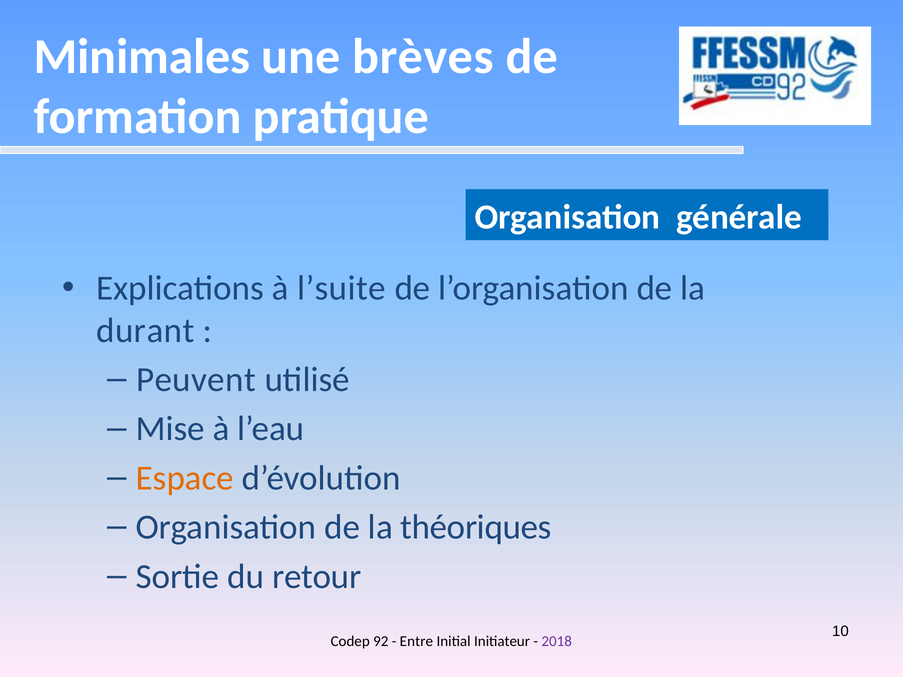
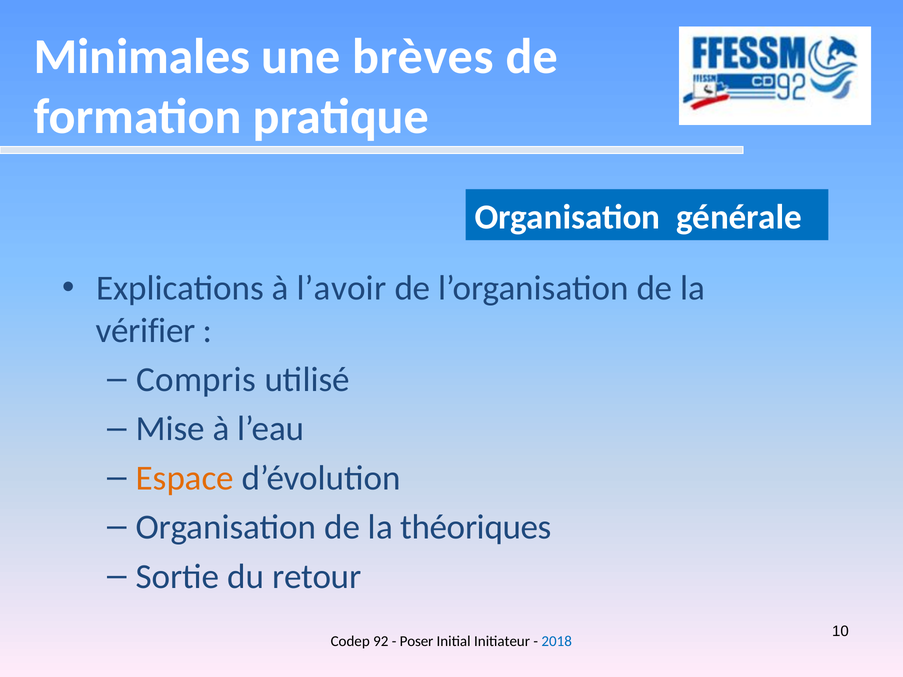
l’suite: l’suite -> l’avoir (342, 288)
durant: durant -> vérifier (146, 331)
Peuvent: Peuvent -> Compris (196, 380)
Entre: Entre -> Poser (417, 641)
2018 colour: purple -> blue (557, 641)
